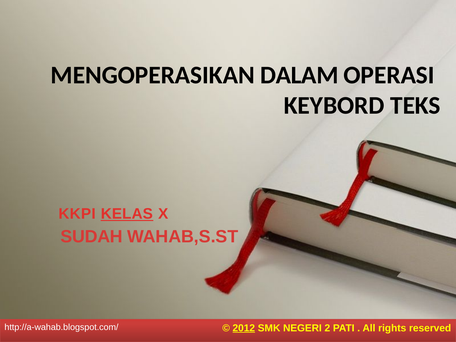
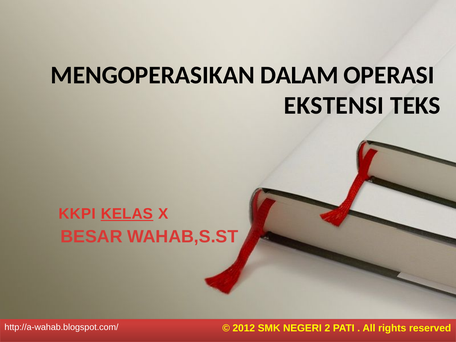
KEYBORD: KEYBORD -> EKSTENSI (334, 105)
SUDAH: SUDAH -> BESAR (92, 237)
2012 underline: present -> none (244, 328)
